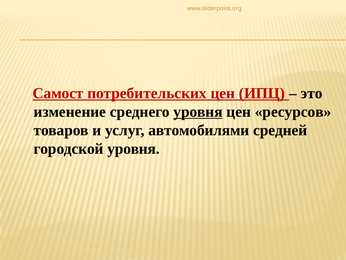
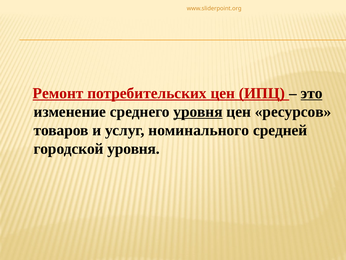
Самост: Самост -> Ремонт (58, 93)
это underline: none -> present (312, 93)
автомобилями: автомобилями -> номинального (199, 130)
